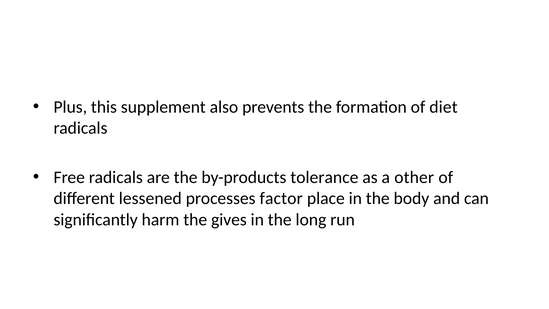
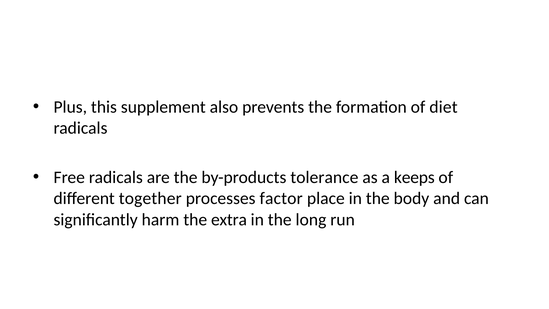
other: other -> keeps (414, 177)
lessened: lessened -> together (150, 198)
gives: gives -> extra (229, 219)
